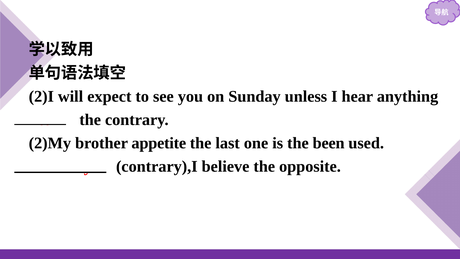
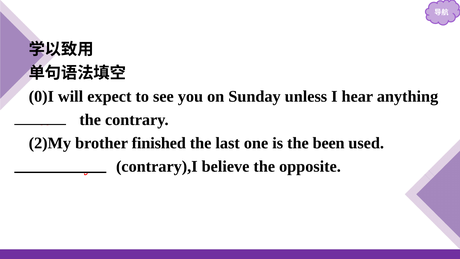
2)I: 2)I -> 0)I (41, 96)
appetite: appetite -> finished (159, 143)
